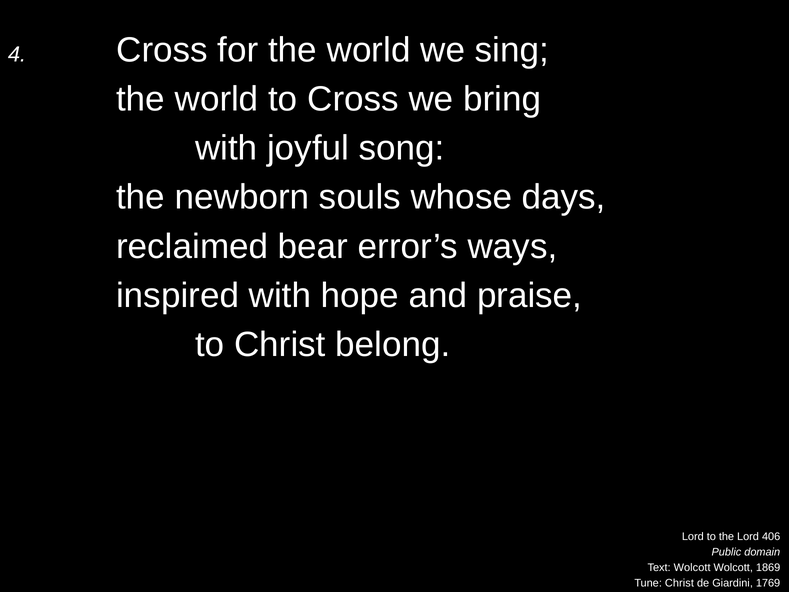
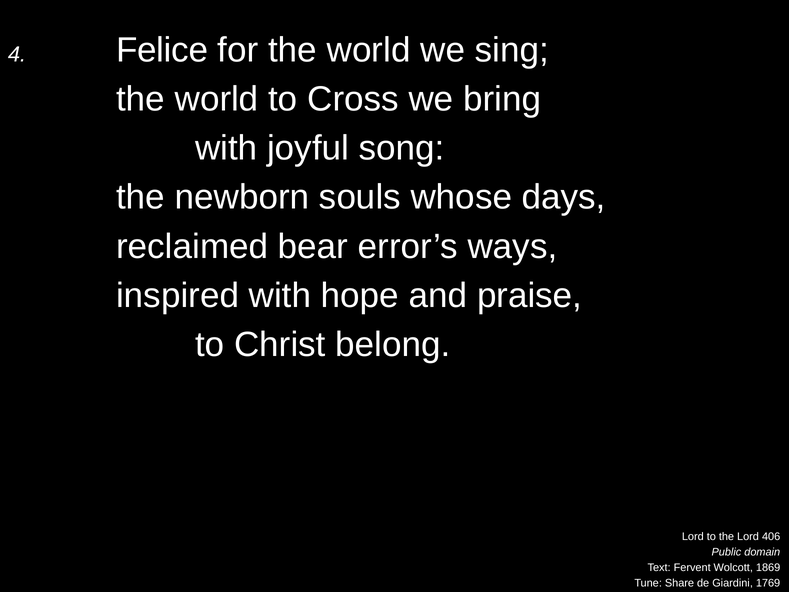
4 Cross: Cross -> Felice (162, 50)
Text Wolcott: Wolcott -> Fervent (692, 567)
Tune Christ: Christ -> Share (679, 583)
